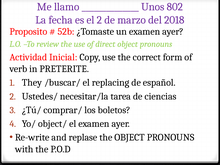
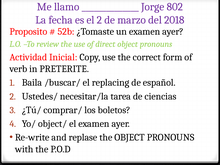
Unos: Unos -> Jorge (153, 7)
They: They -> Baila (32, 83)
